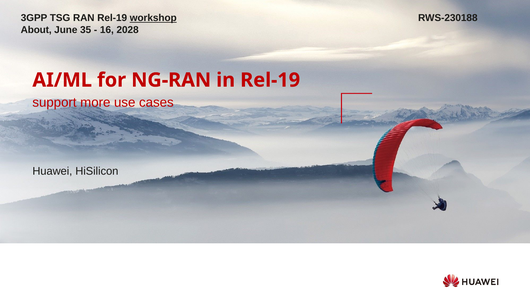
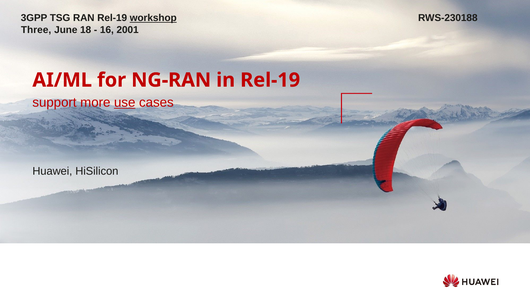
About: About -> Three (36, 30)
35: 35 -> 18 (86, 30)
2028: 2028 -> 2001 (128, 30)
use underline: none -> present (125, 103)
